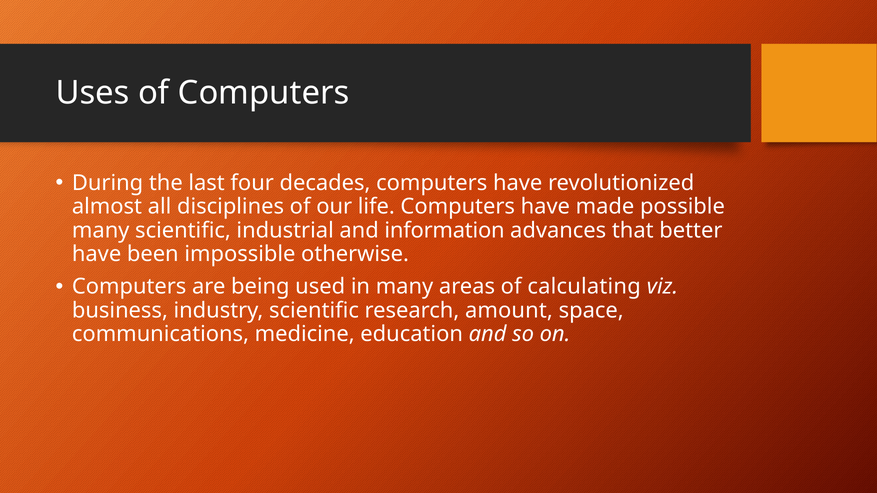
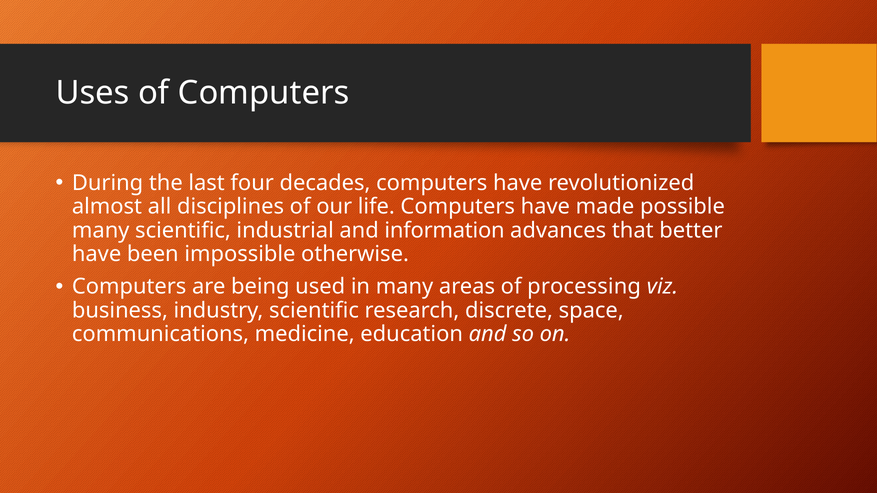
calculating: calculating -> processing (584, 287)
amount: amount -> discrete (509, 311)
